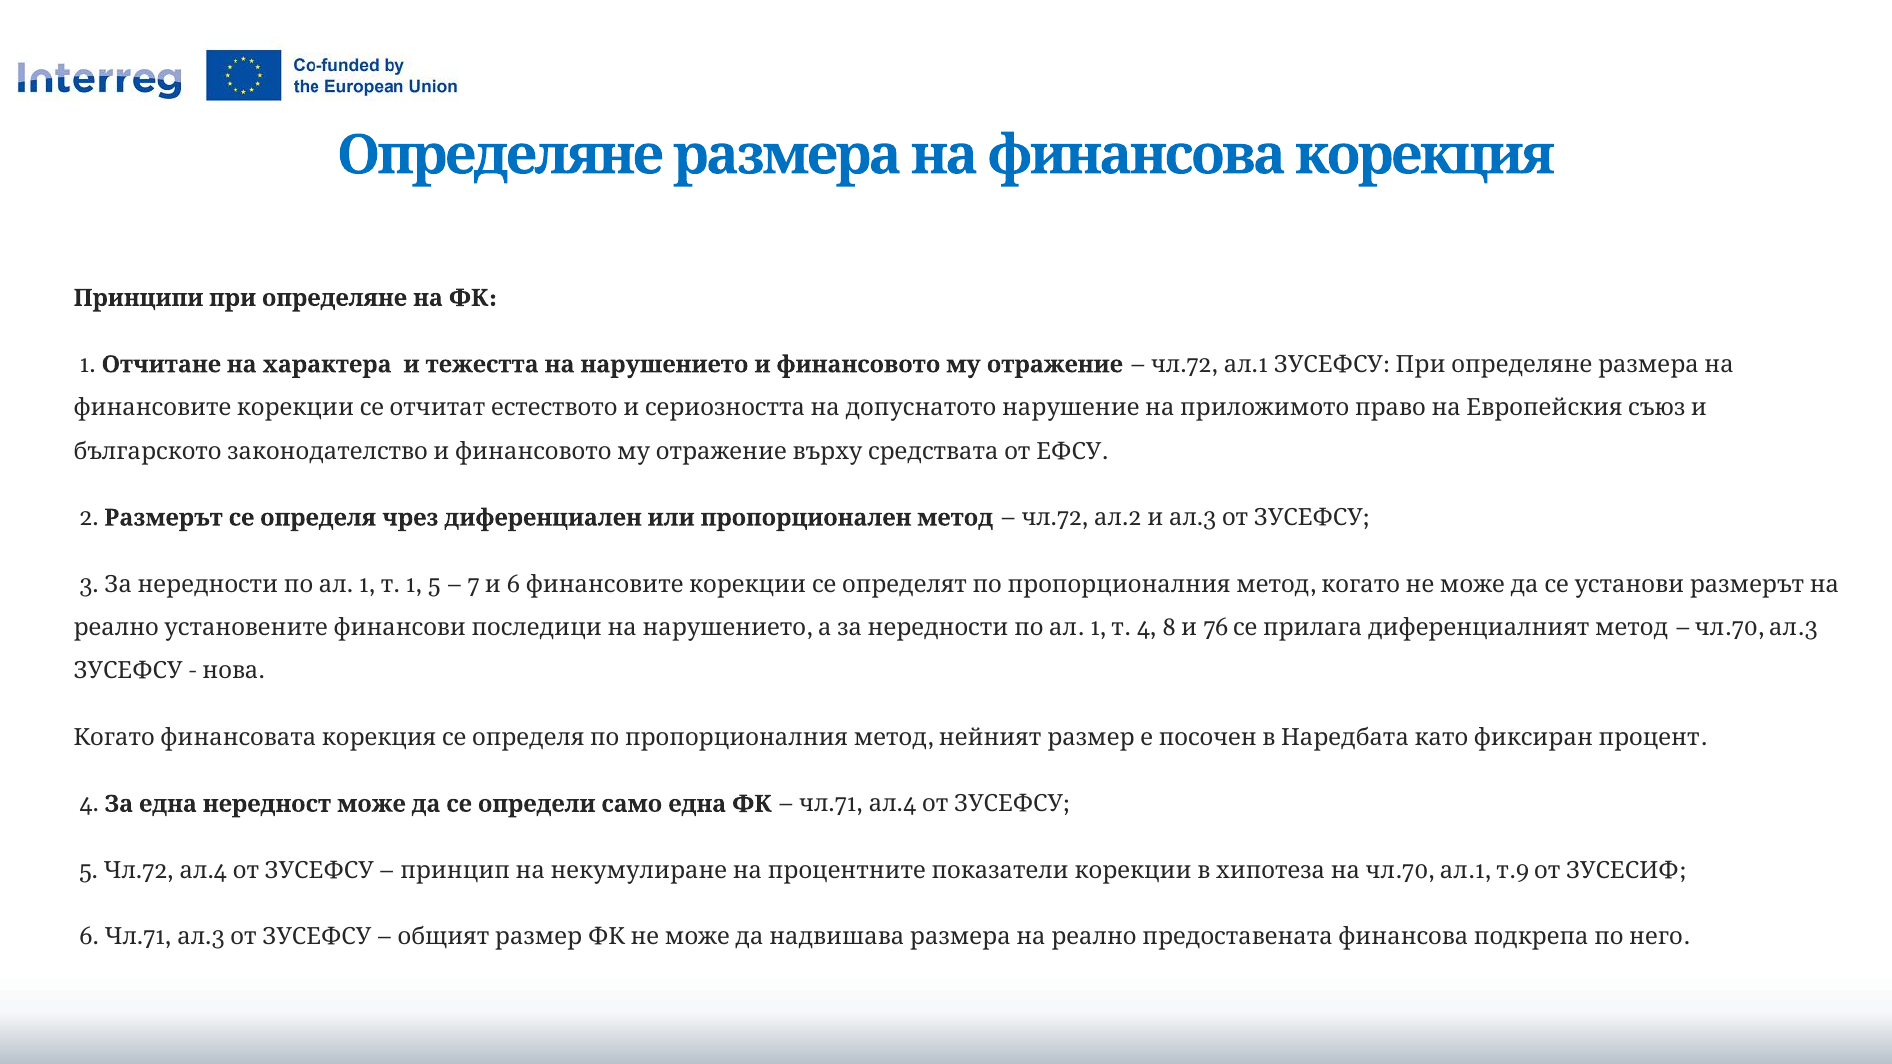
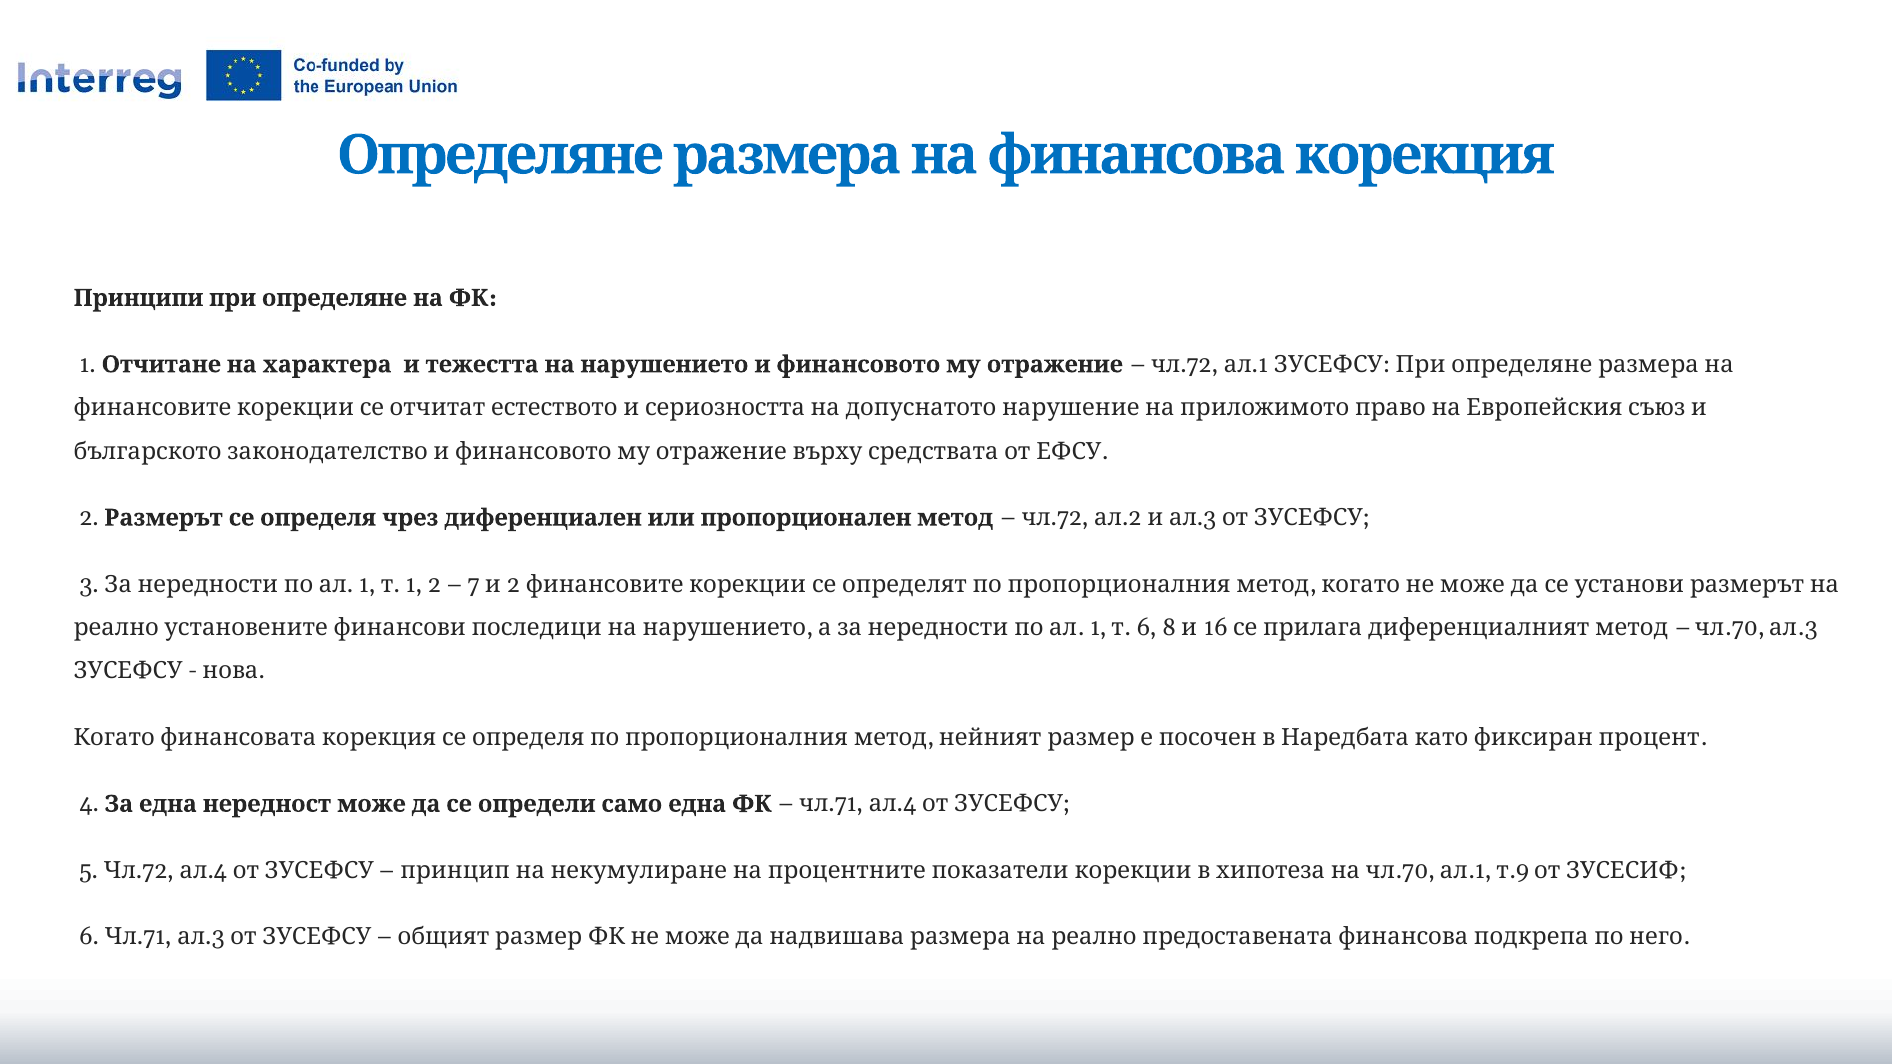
1 5: 5 -> 2 (434, 584)
7 6: 6 -> 2 (514, 584)
4: 4 -> 6 (1147, 628)
76: 76 -> 16 (1216, 628)
